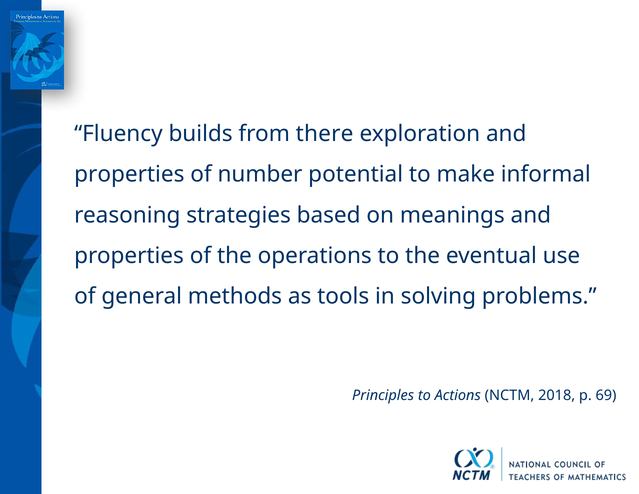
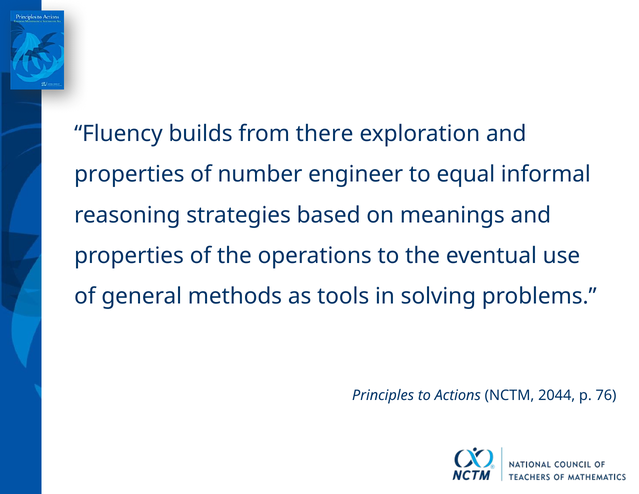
potential: potential -> engineer (356, 174)
make: make -> equal (466, 174)
2018: 2018 -> 2044 (557, 395)
69: 69 -> 76 (606, 395)
